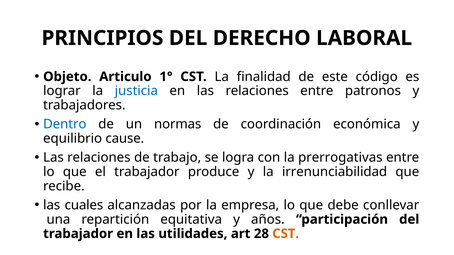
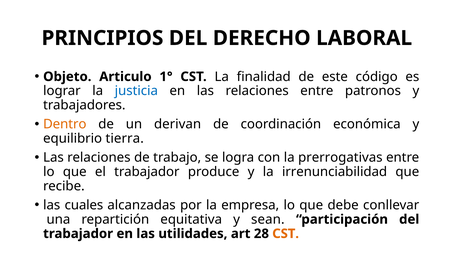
Dentro colour: blue -> orange (65, 124)
normas: normas -> derivan (178, 124)
cause: cause -> tierra (125, 139)
años: años -> sean (268, 220)
